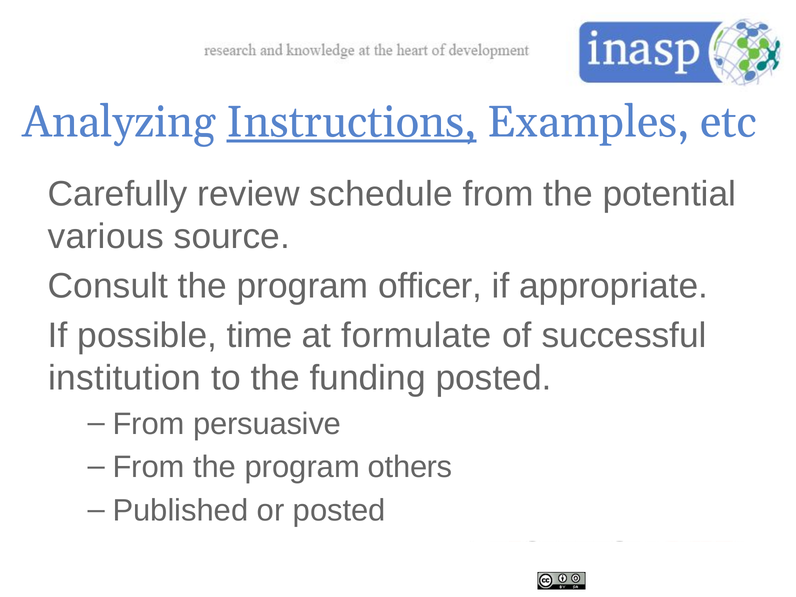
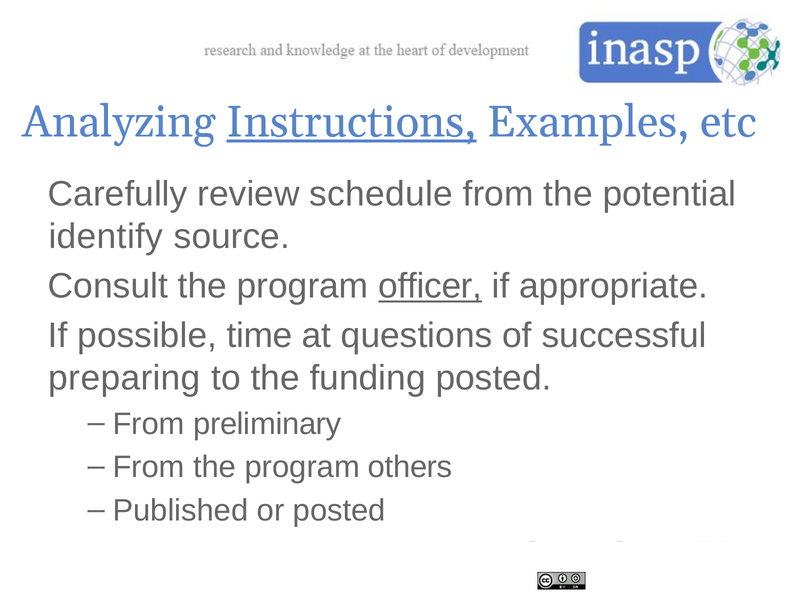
various: various -> identify (106, 237)
officer underline: none -> present (430, 286)
formulate: formulate -> questions (417, 336)
institution: institution -> preparing (125, 378)
persuasive: persuasive -> preliminary (267, 424)
